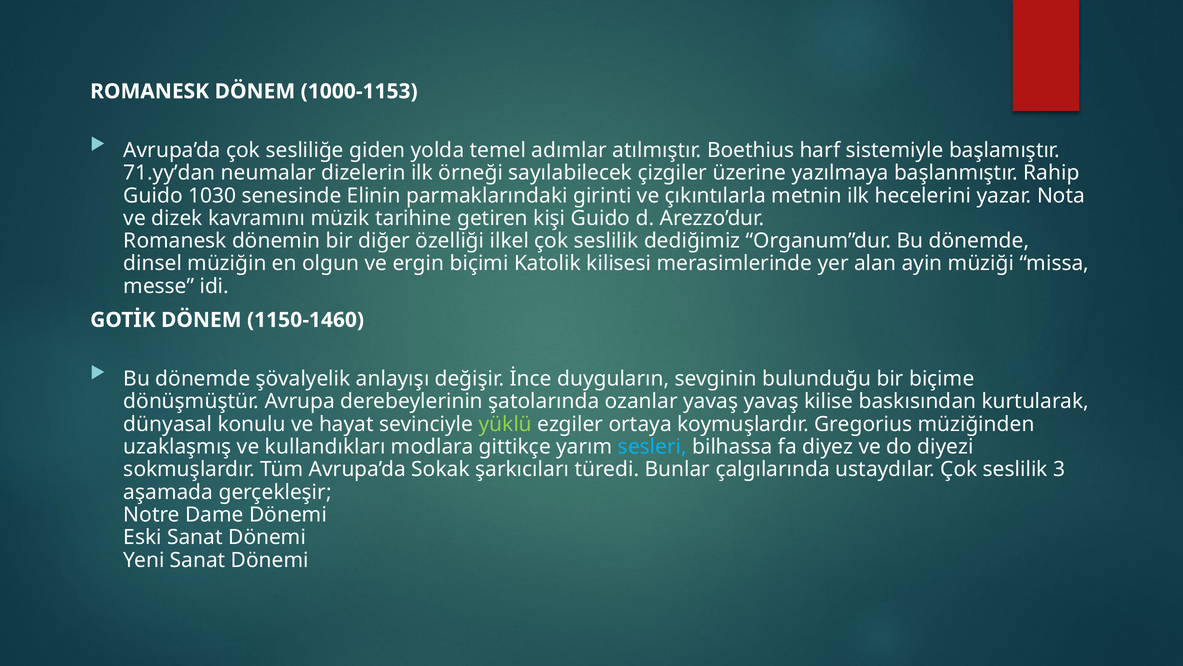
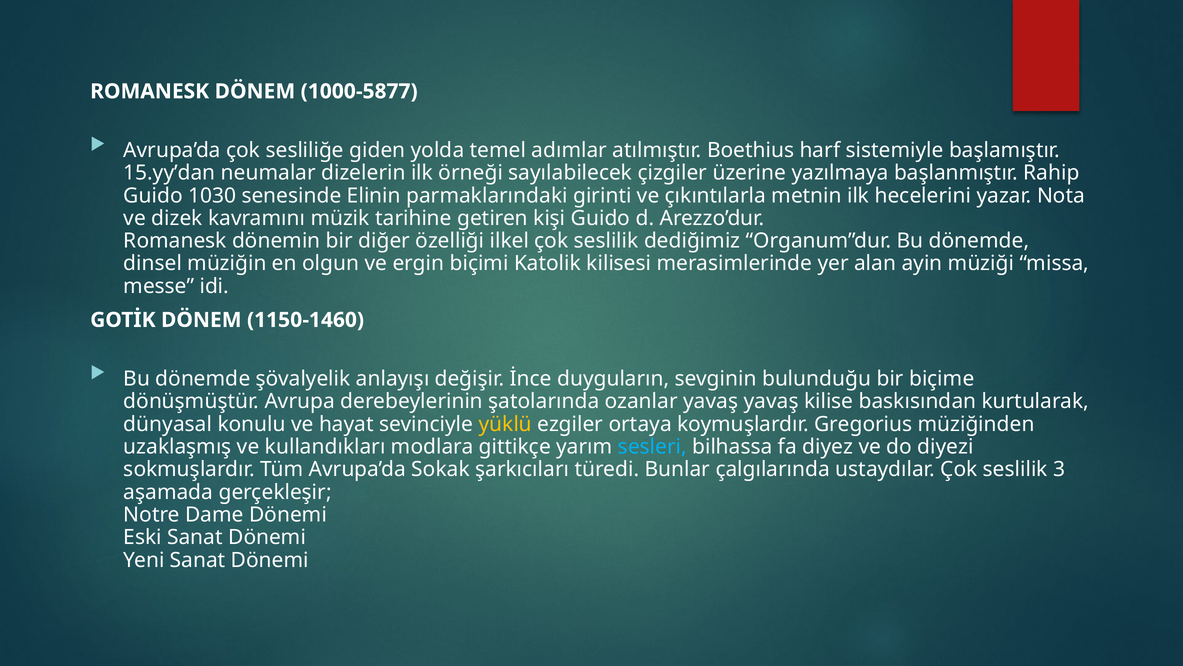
1000-1153: 1000-1153 -> 1000-5877 (359, 91)
71.yy’dan: 71.yy’dan -> 15.yy’dan (169, 173)
yüklü colour: light green -> yellow (505, 424)
